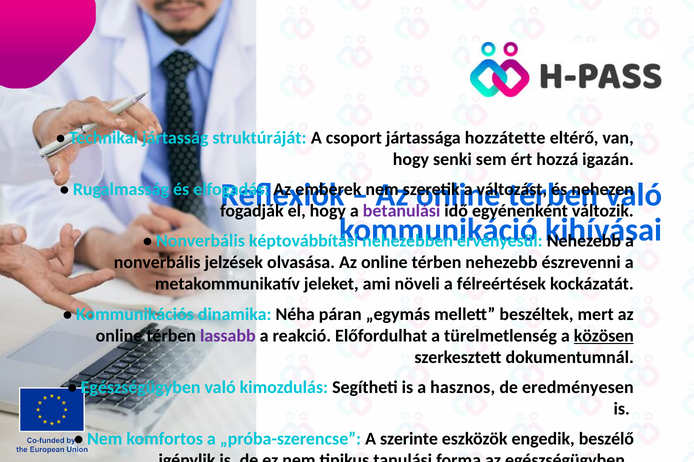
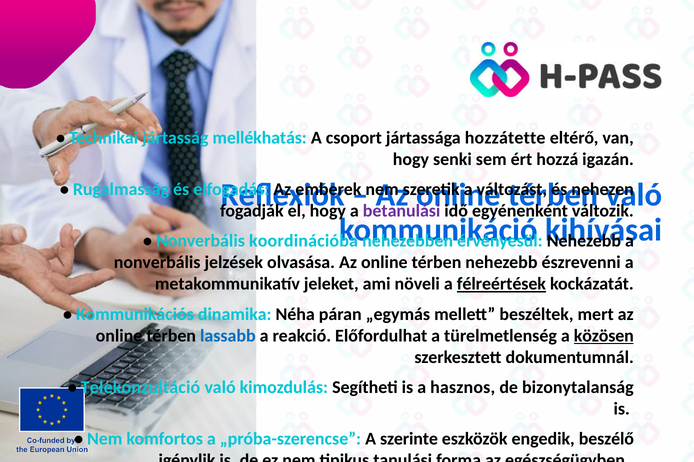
struktúráját: struktúráját -> mellékhatás (260, 138)
képtovábbítási: képtovábbítási -> koordinációba (303, 241)
félreértések underline: none -> present (501, 284)
lassabb colour: purple -> blue (228, 336)
Egészségügyben: Egészségügyben -> Telekonzultáció (141, 388)
eredményesen: eredményesen -> bizonytalanság (578, 388)
